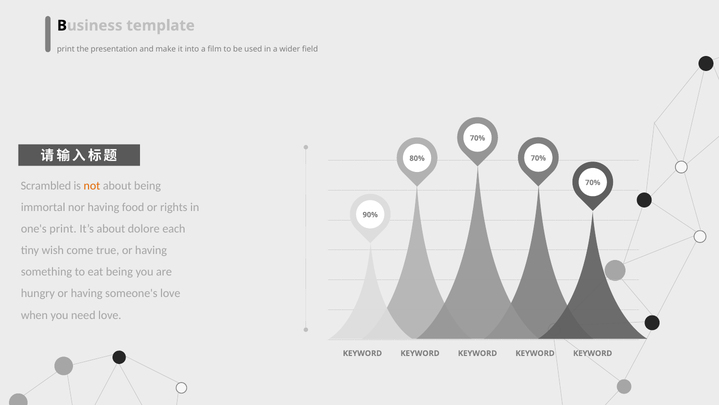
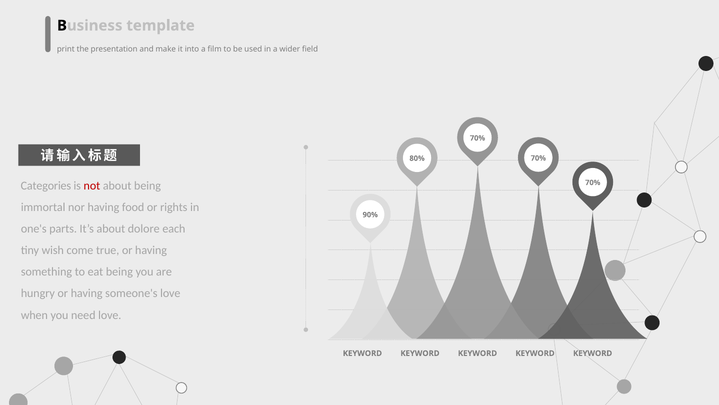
Scrambled: Scrambled -> Categories (46, 185)
not colour: orange -> red (92, 185)
one's print: print -> parts (63, 228)
